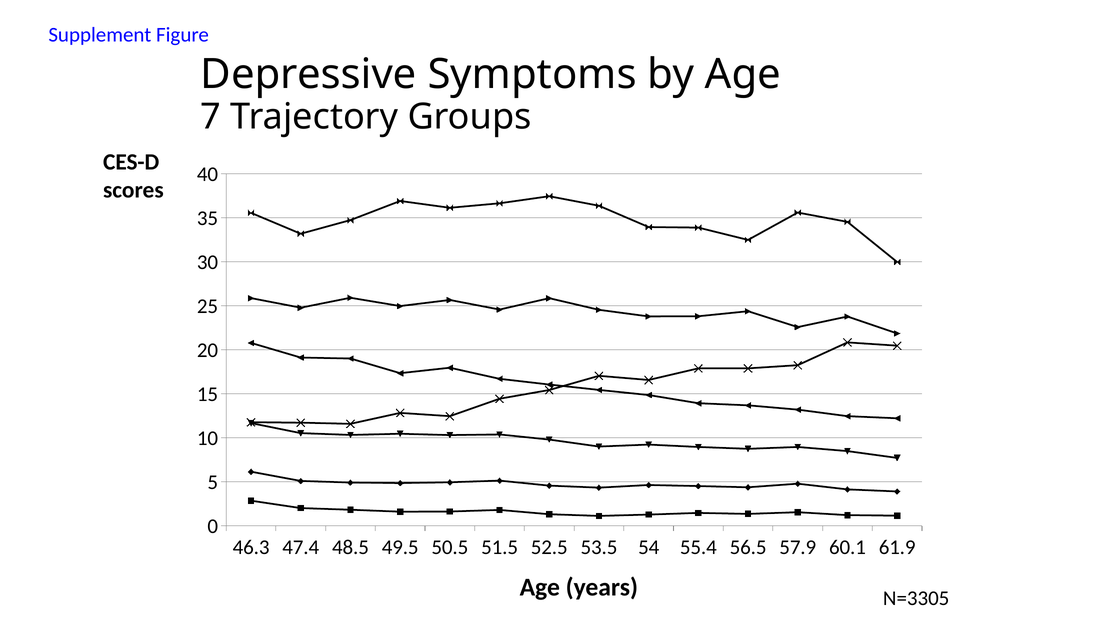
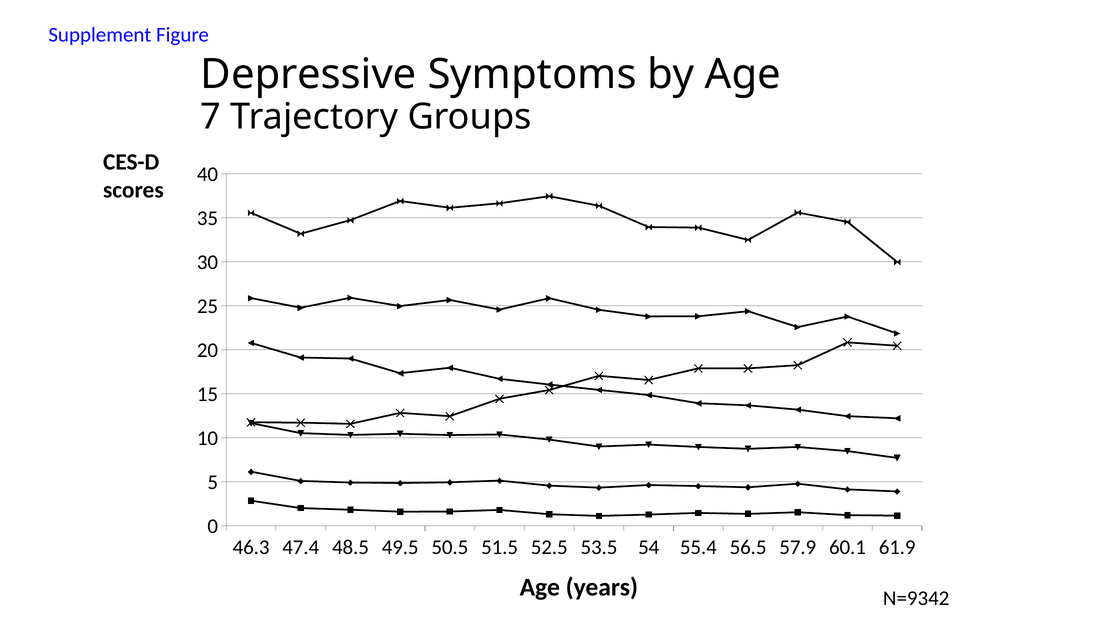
N=3305: N=3305 -> N=9342 (916, 599)
